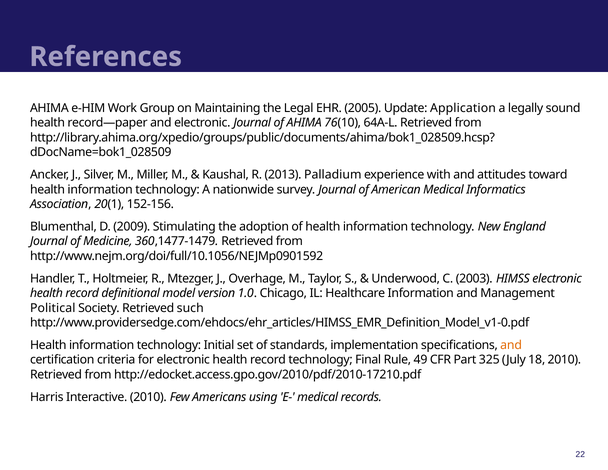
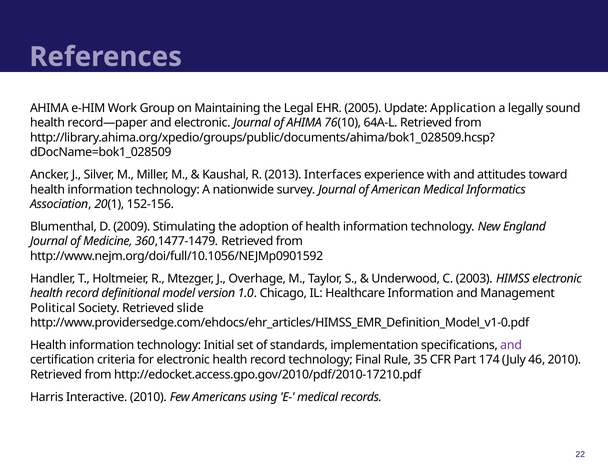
Palladium: Palladium -> Interfaces (333, 175)
such: such -> slide (190, 308)
and colour: orange -> purple (511, 345)
49: 49 -> 35 (421, 360)
325: 325 -> 174 (489, 360)
18: 18 -> 46 (537, 360)
